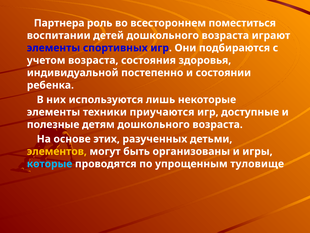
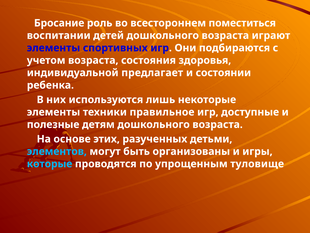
Партнера: Партнера -> Бросание (59, 23)
постепенно: постепенно -> предлагает (152, 73)
приучаются: приучаются -> правильное (162, 112)
элементов colour: yellow -> light blue (57, 151)
